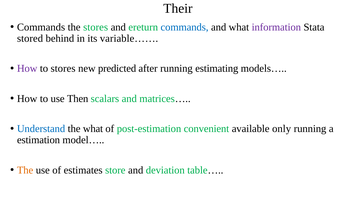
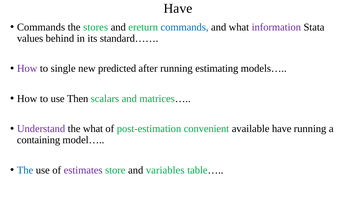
Their: Their -> Have (178, 9)
stored: stored -> values (30, 38)
variable……: variable…… -> standard…… (129, 38)
to stores: stores -> single (63, 68)
Understand colour: blue -> purple (41, 129)
available only: only -> have (282, 129)
estimation: estimation -> containing (39, 140)
The colour: orange -> blue (25, 170)
estimates colour: black -> purple (83, 170)
deviation: deviation -> variables (165, 170)
